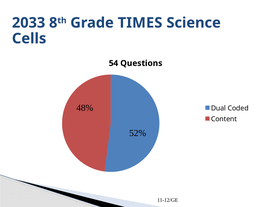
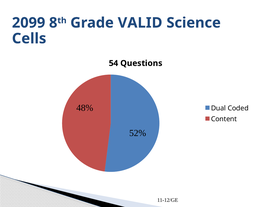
2033: 2033 -> 2099 (29, 23)
TIMES: TIMES -> VALID (140, 23)
